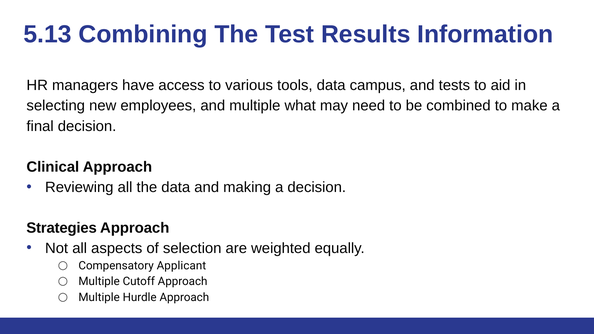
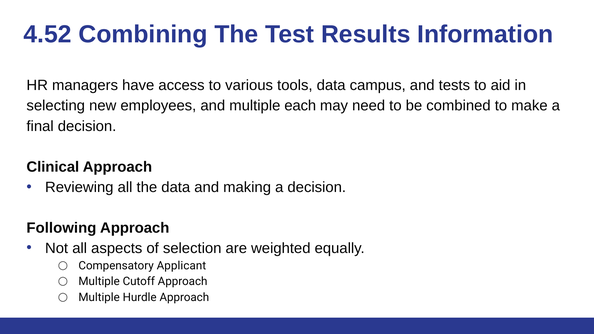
5.13: 5.13 -> 4.52 (48, 34)
what: what -> each (300, 106)
Strategies: Strategies -> Following (61, 228)
